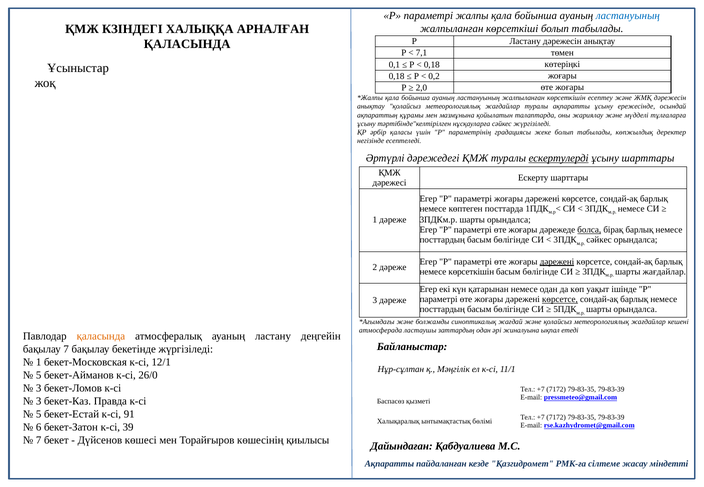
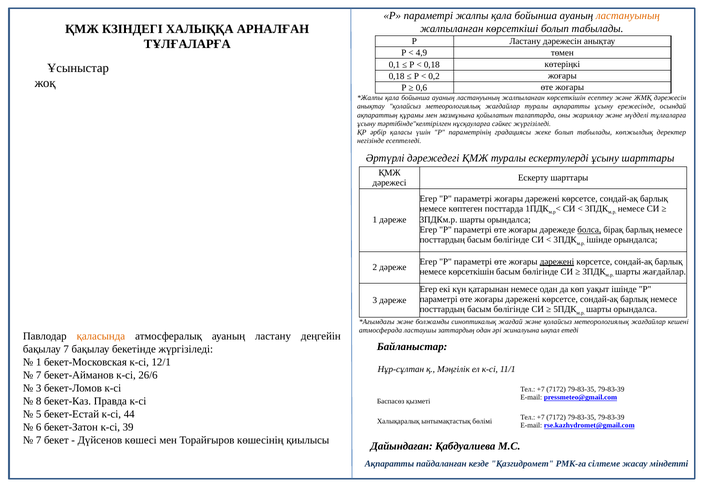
ластануының colour: blue -> orange (628, 16)
ҚАЛАСЫНДА: ҚАЛАСЫНДА -> ТҰЛҒАЛАРҒА (187, 44)
7,1: 7,1 -> 4,9 (421, 53)
2,0: 2,0 -> 0,6 (421, 88)
ескертулерді underline: present -> none (559, 158)
сәйкес: сәйкес -> ішінде (599, 240)
көрсетсе underline: present -> none (560, 300)
5: 5 -> 7 (39, 375)
26/0: 26/0 -> 26/6 (148, 375)
3: 3 -> 8 (39, 401)
91: 91 -> 44 (129, 414)
